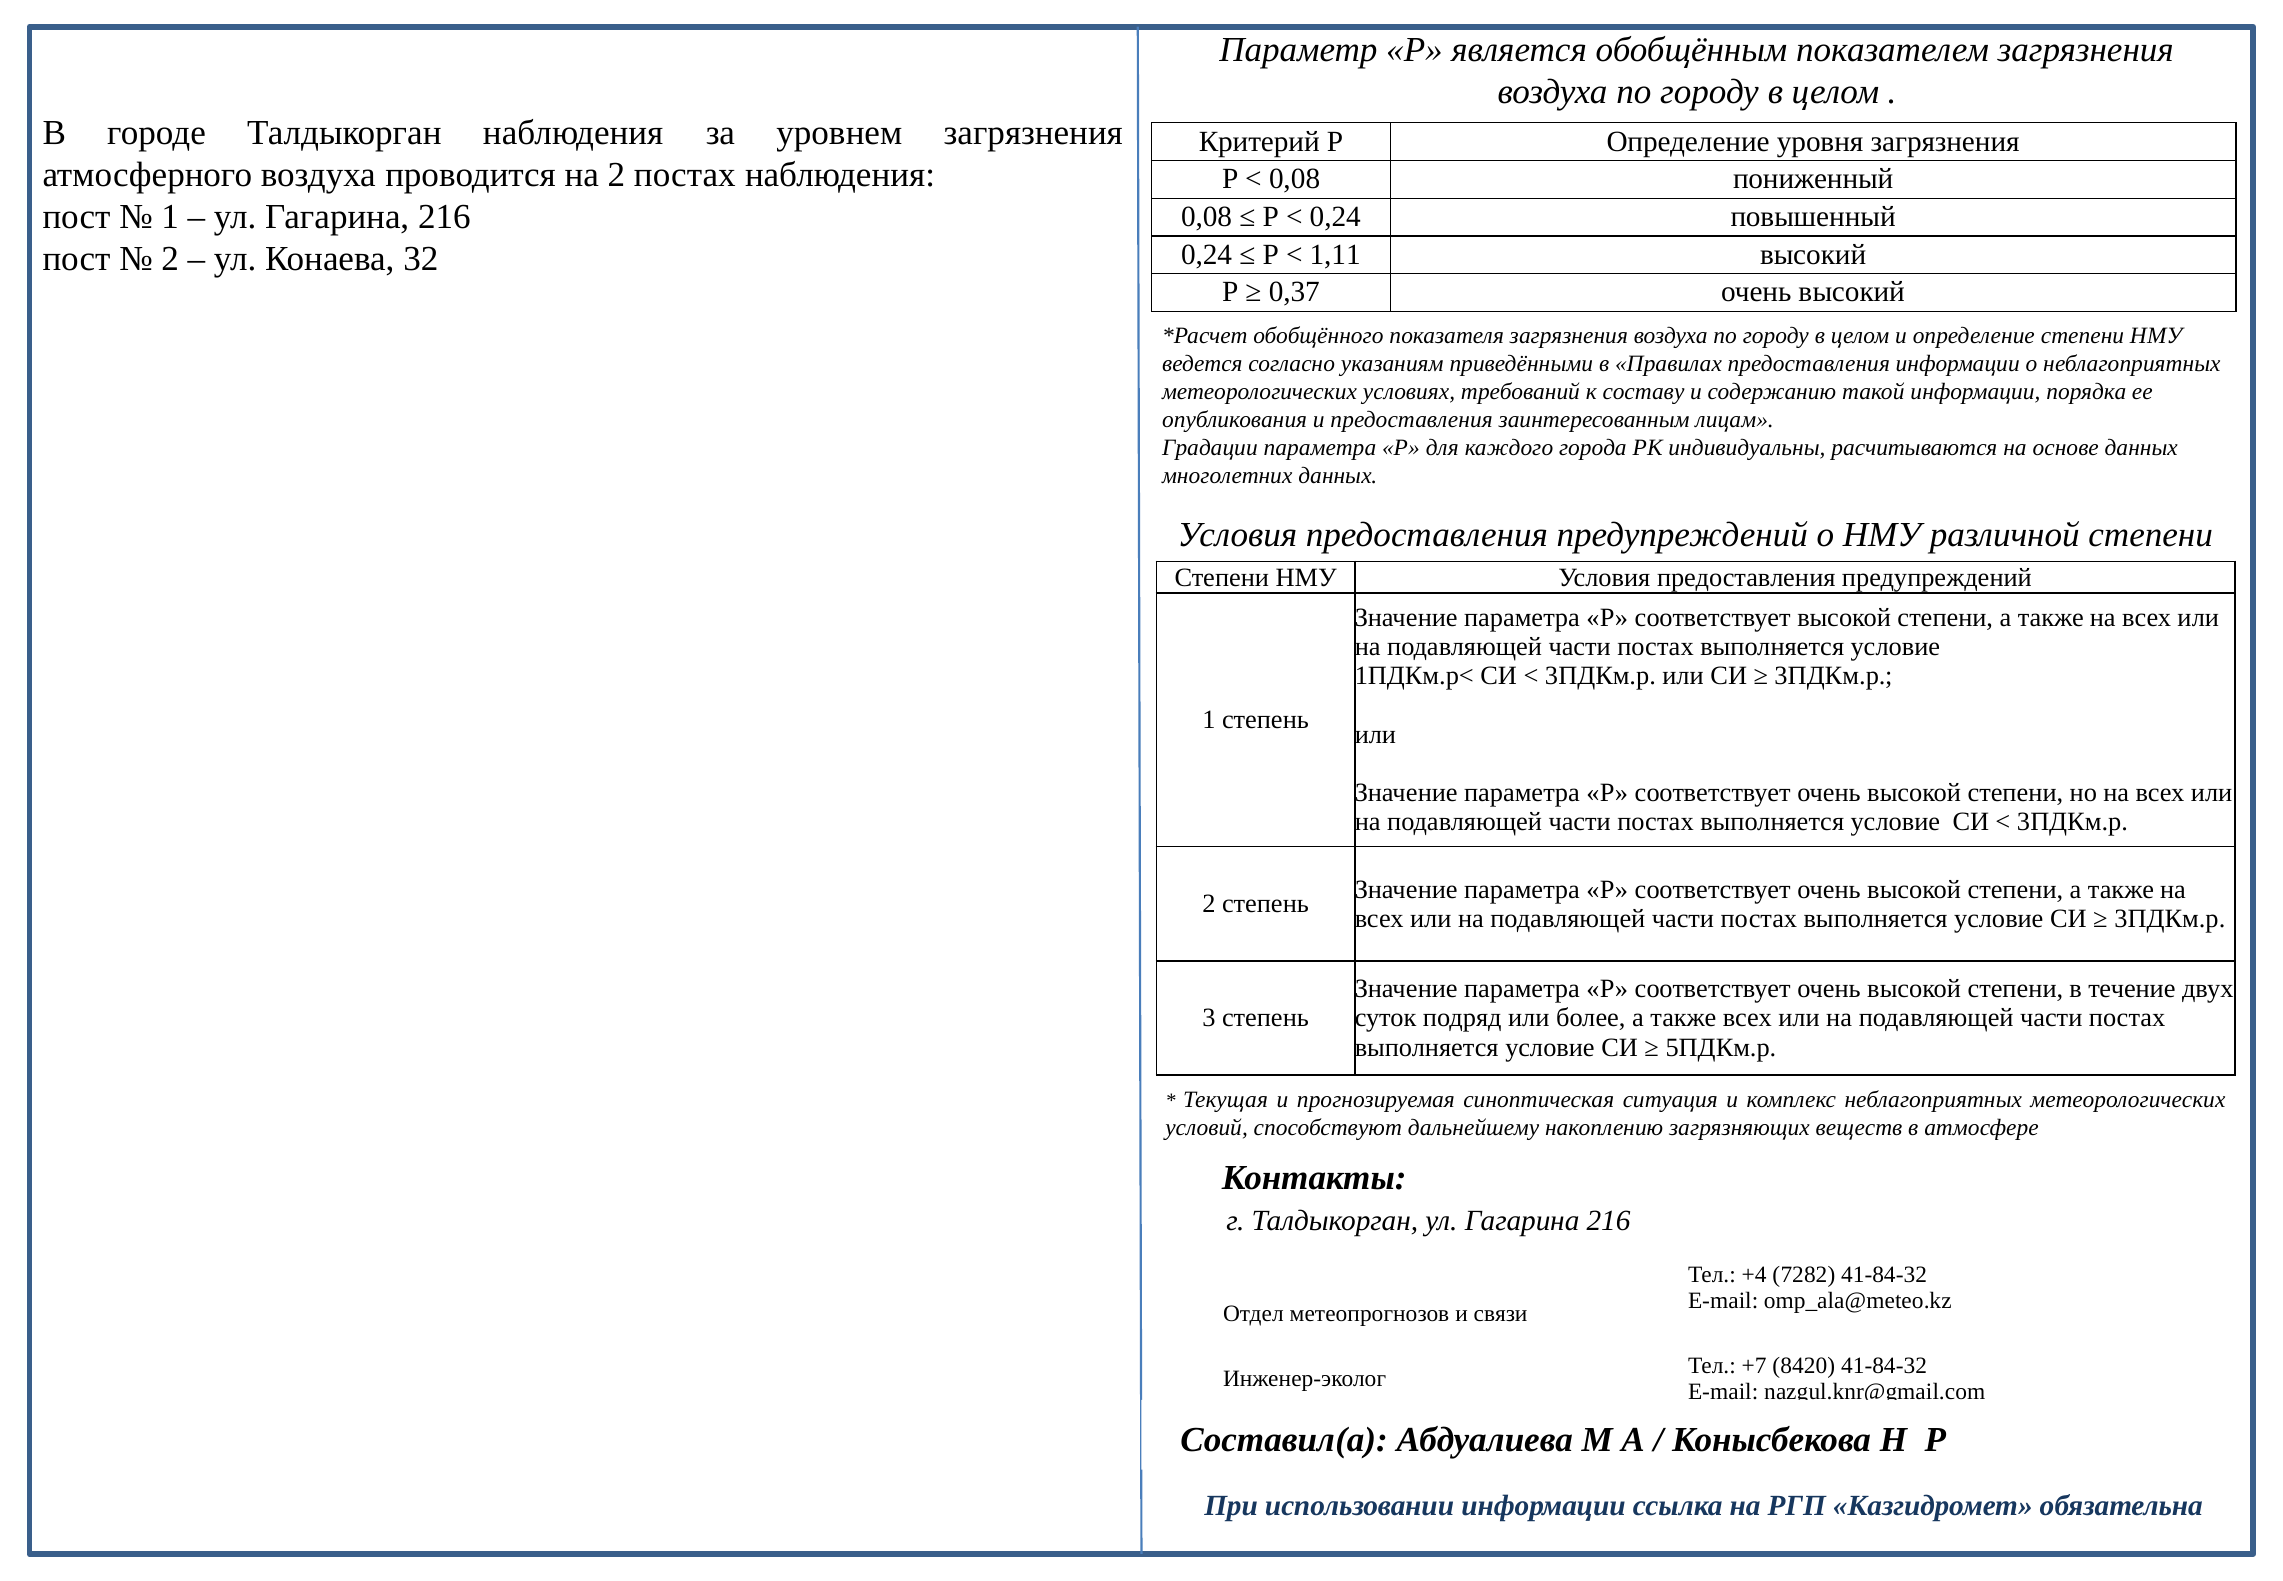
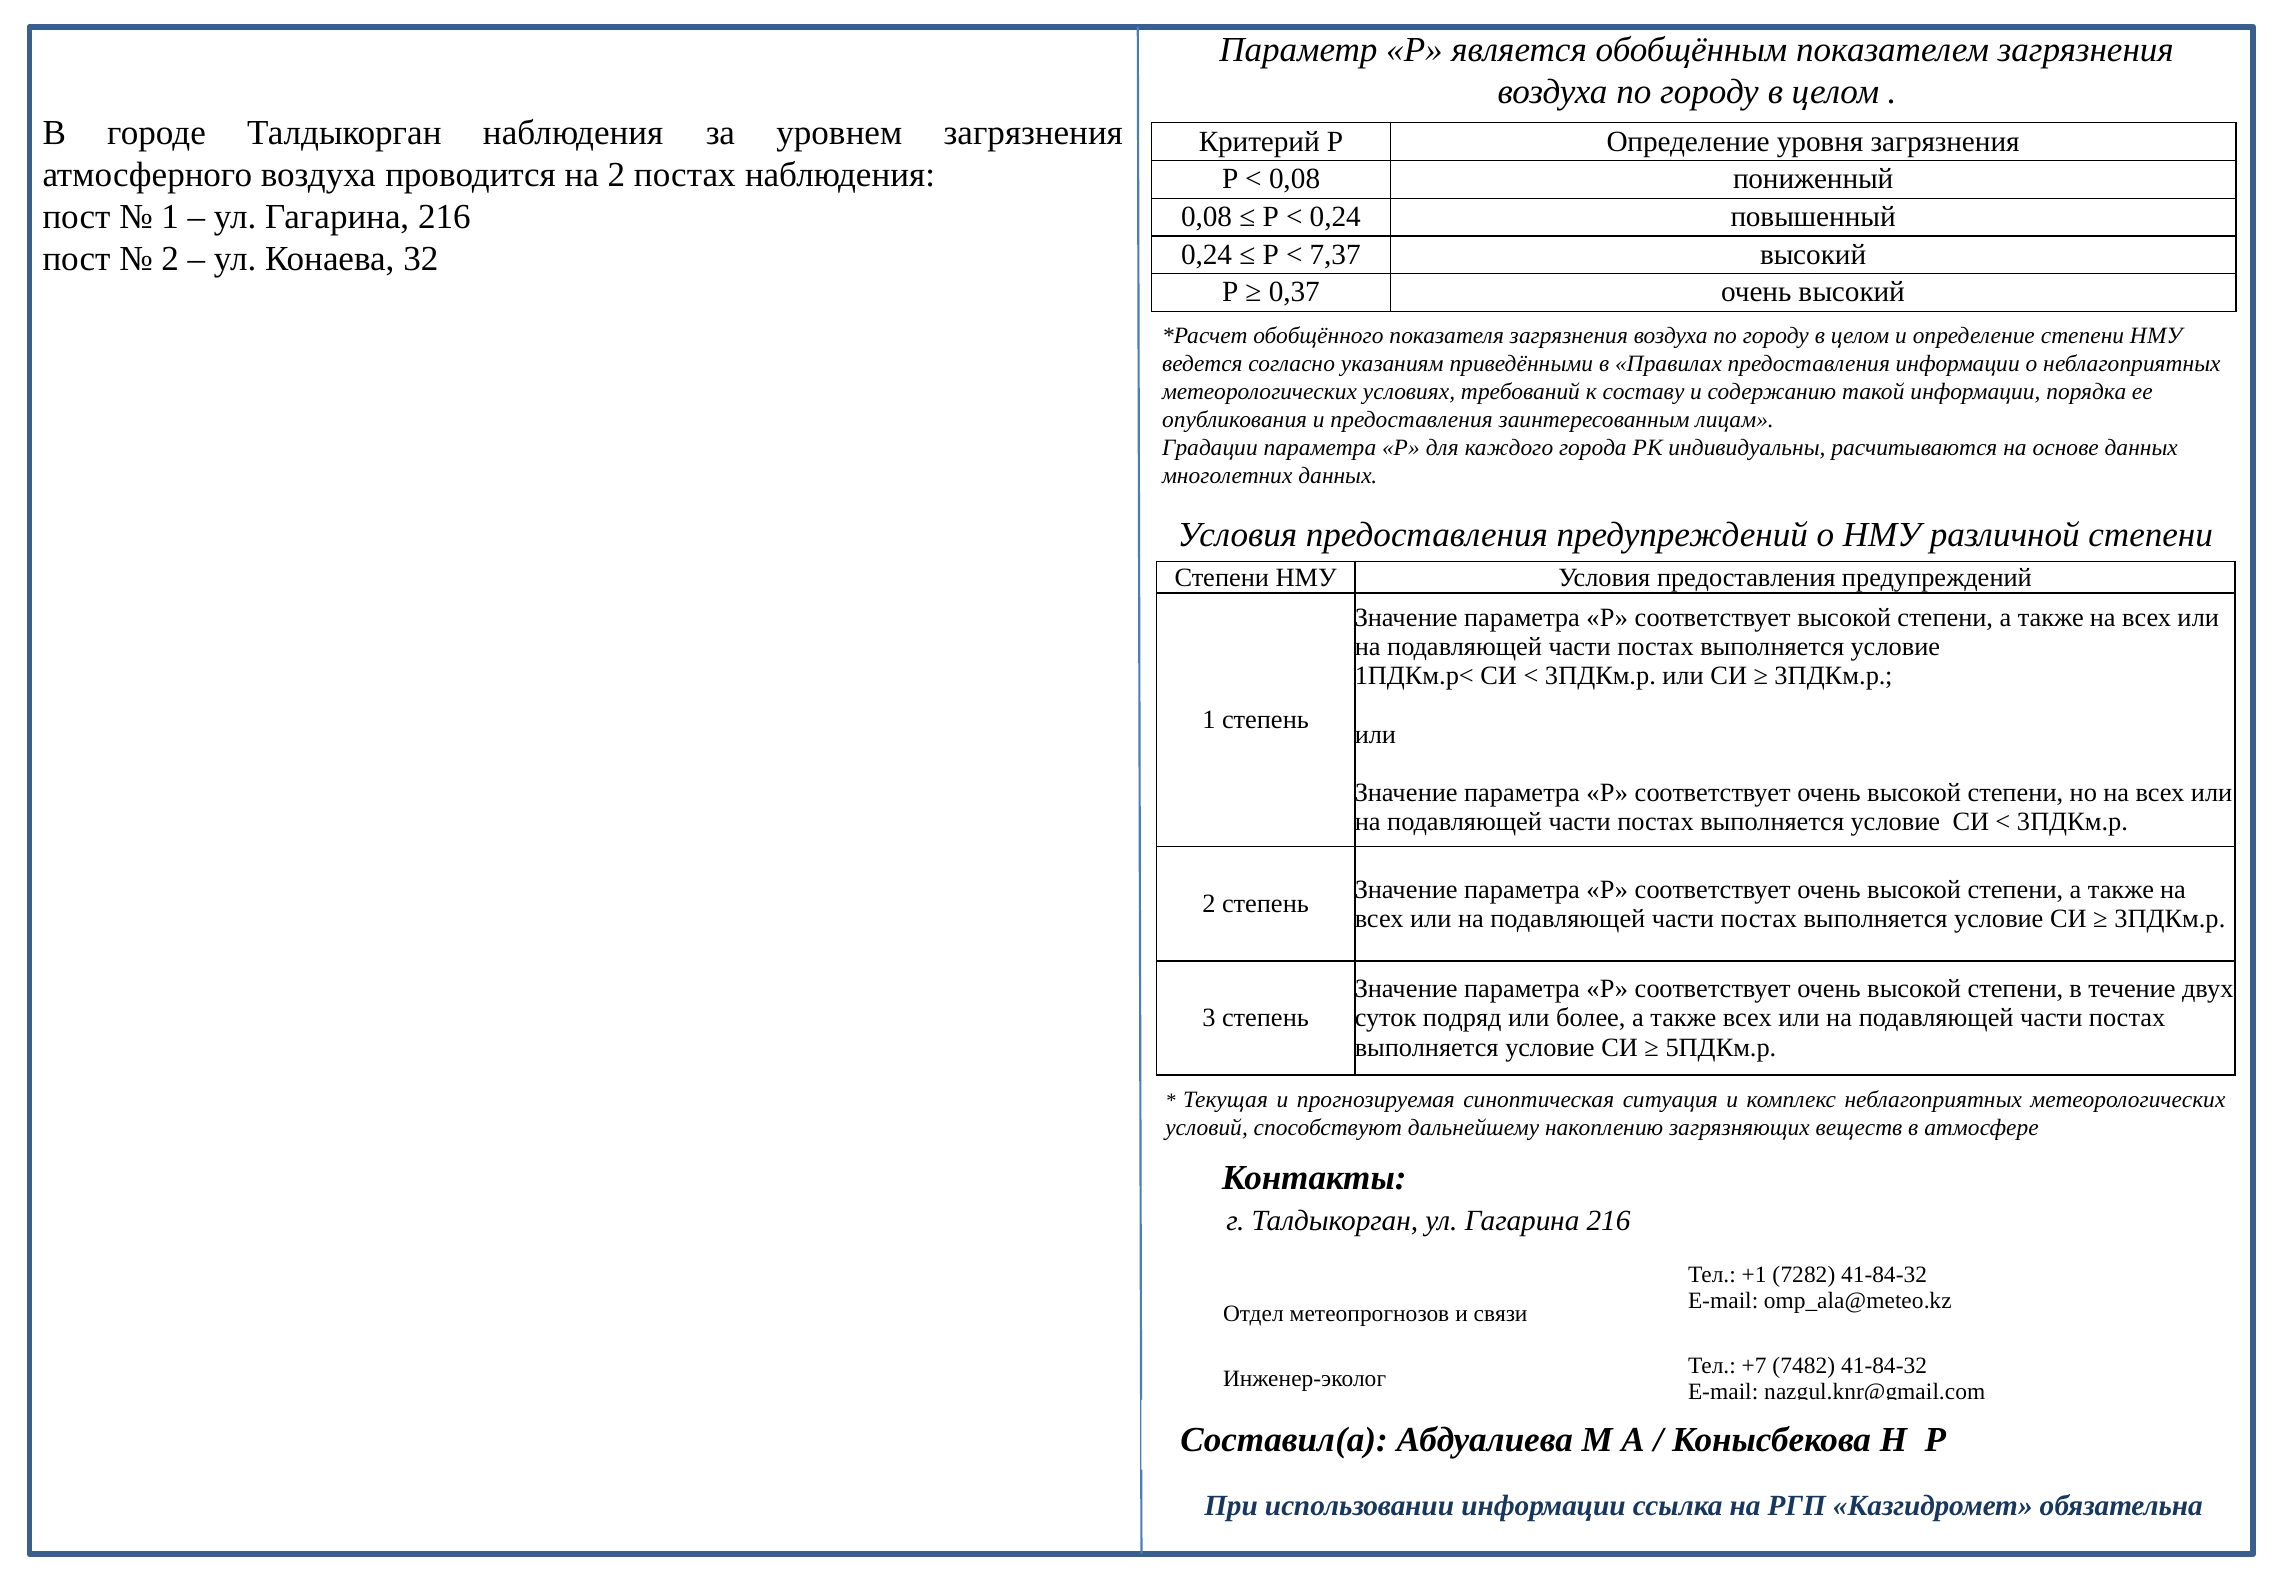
1,11: 1,11 -> 7,37 (1335, 254)
+4: +4 -> +1 (1754, 1274)
8420: 8420 -> 7482 (1804, 1365)
